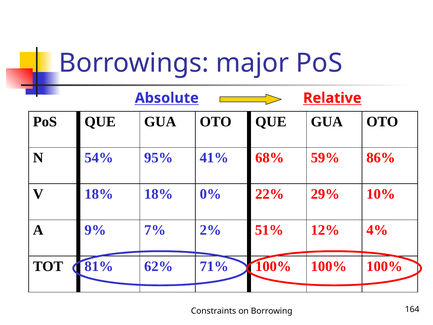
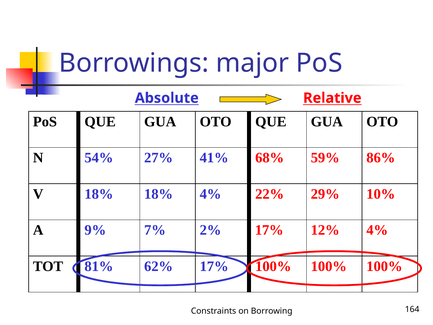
95%: 95% -> 27% (159, 158)
18% 0%: 0% -> 4% (211, 194)
2% 51%: 51% -> 17% (269, 230)
62% 71%: 71% -> 17% (214, 266)
